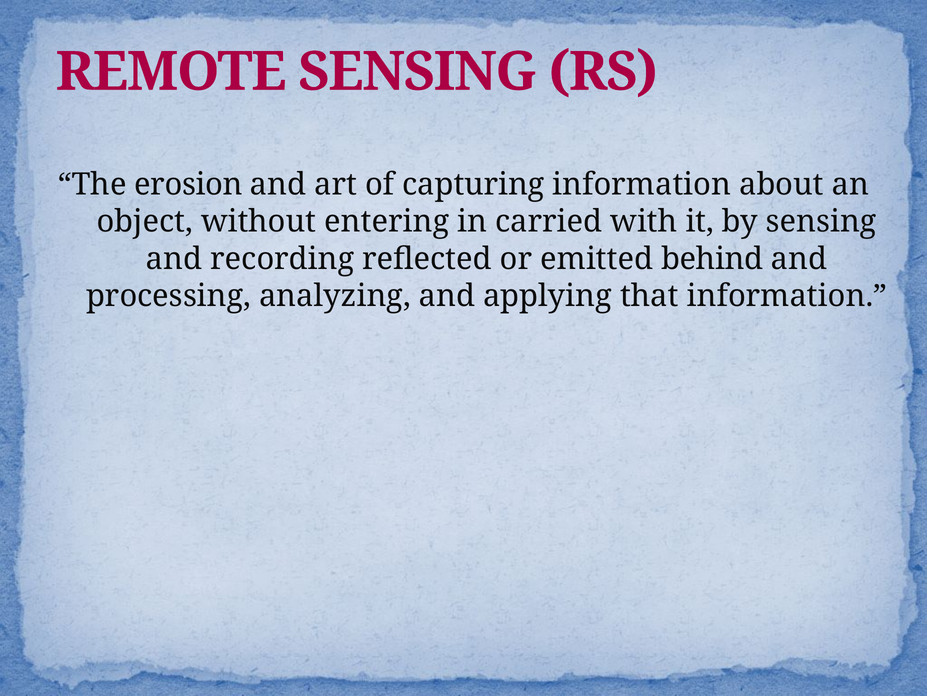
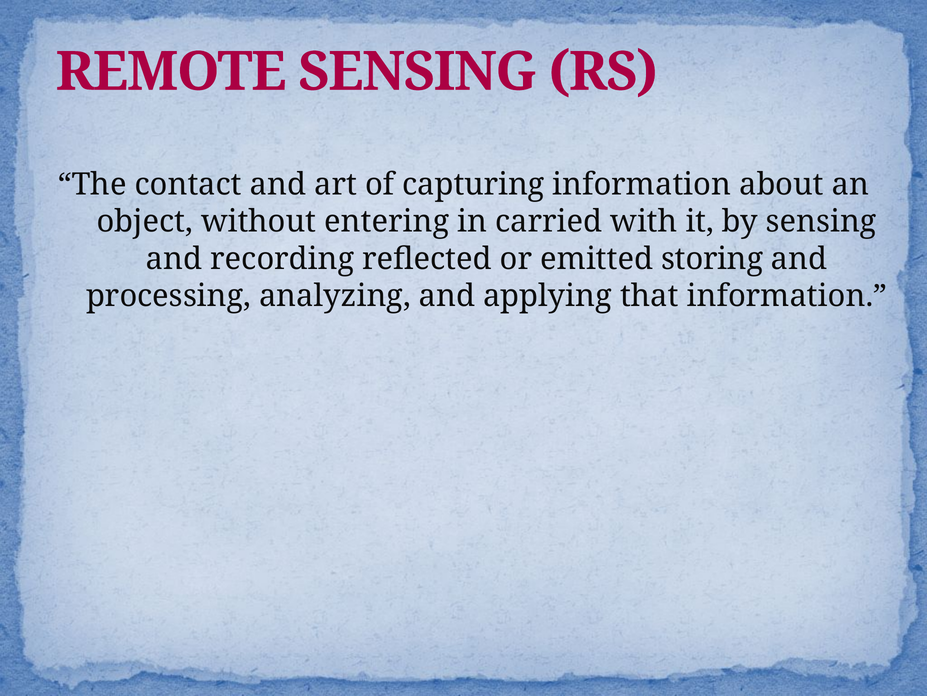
erosion: erosion -> contact (188, 184)
behind: behind -> storing (712, 259)
